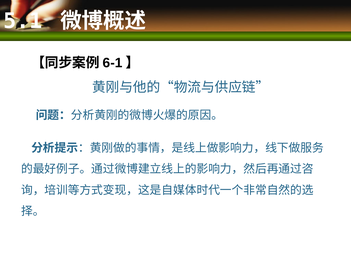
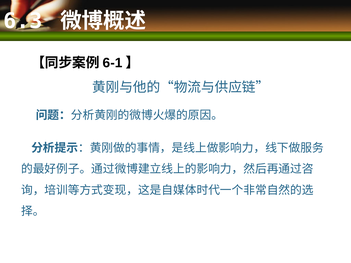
5.1: 5.1 -> 6.3 (23, 21)
